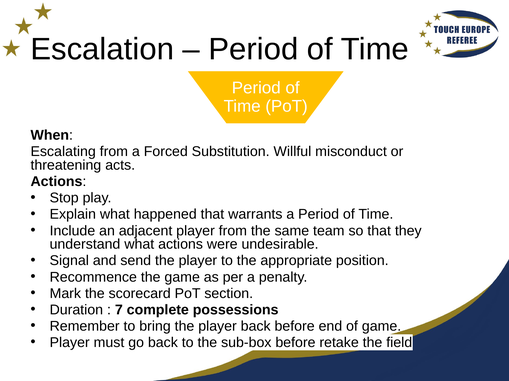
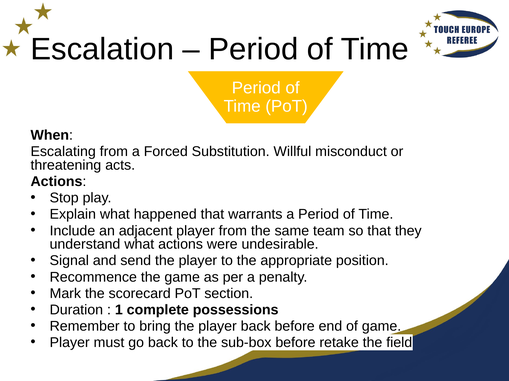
7: 7 -> 1 (119, 310)
